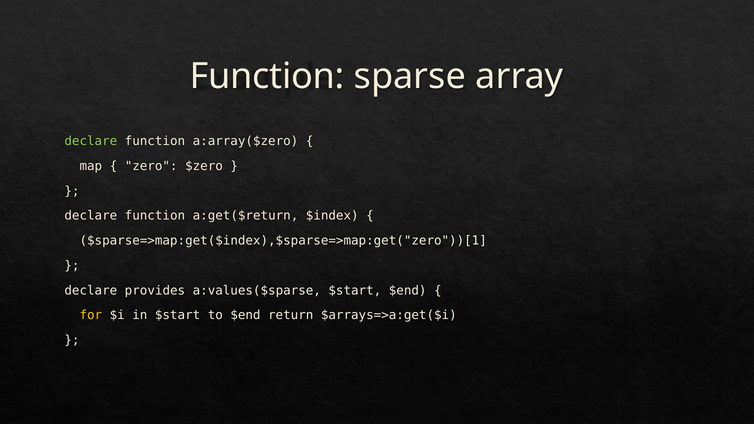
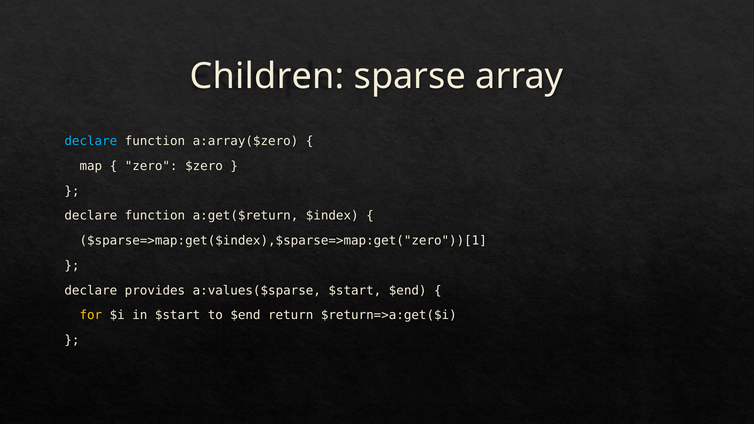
Function: Function -> Children (267, 76)
declare colour: light green -> light blue (91, 141)
$arrays=>a:get($i: $arrays=>a:get($i -> $return=>a:get($i (389, 315)
